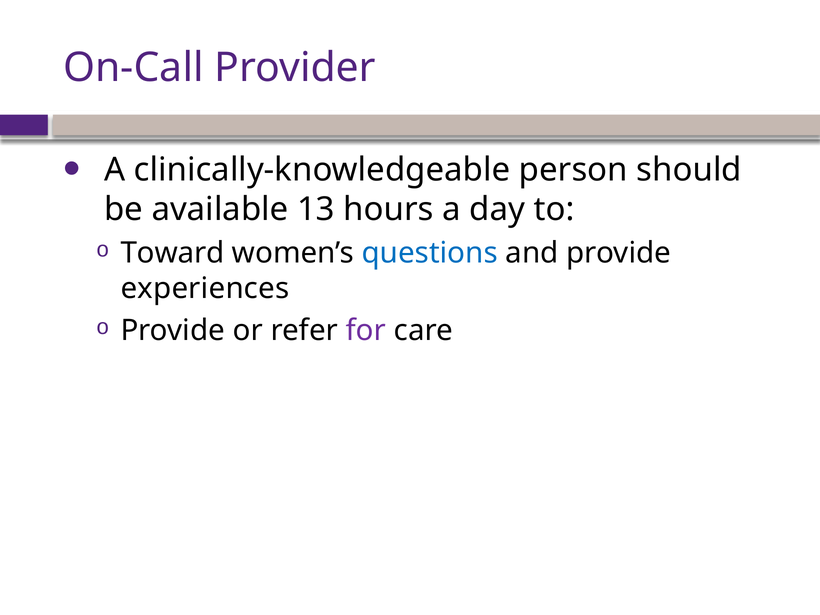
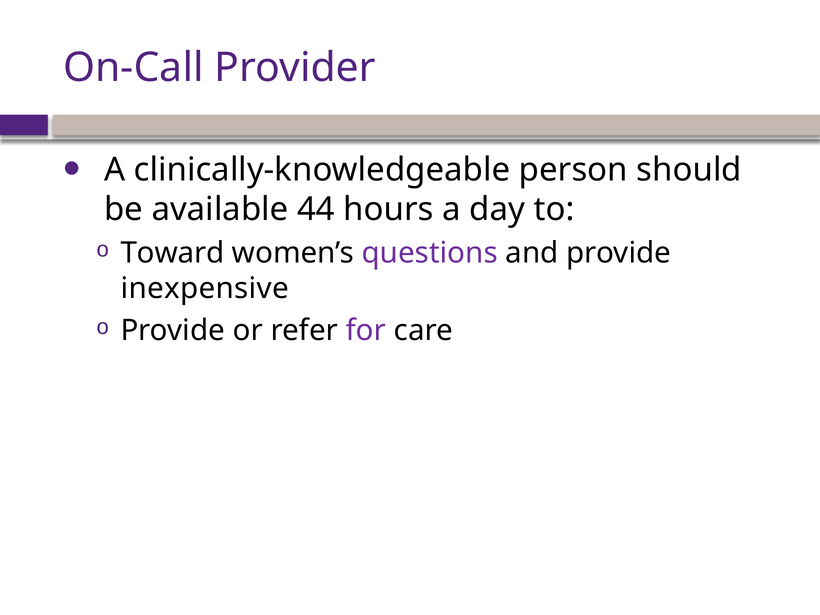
13: 13 -> 44 (316, 209)
questions colour: blue -> purple (430, 253)
experiences: experiences -> inexpensive (205, 288)
